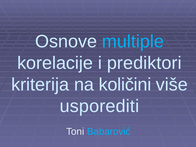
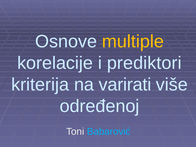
multiple colour: light blue -> yellow (133, 41)
količini: količini -> varirati (125, 85)
usporediti: usporediti -> određenoj (99, 106)
